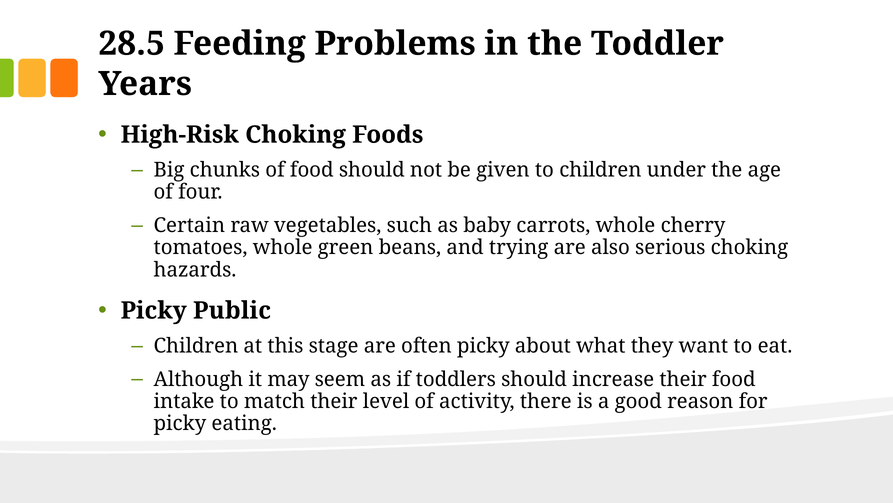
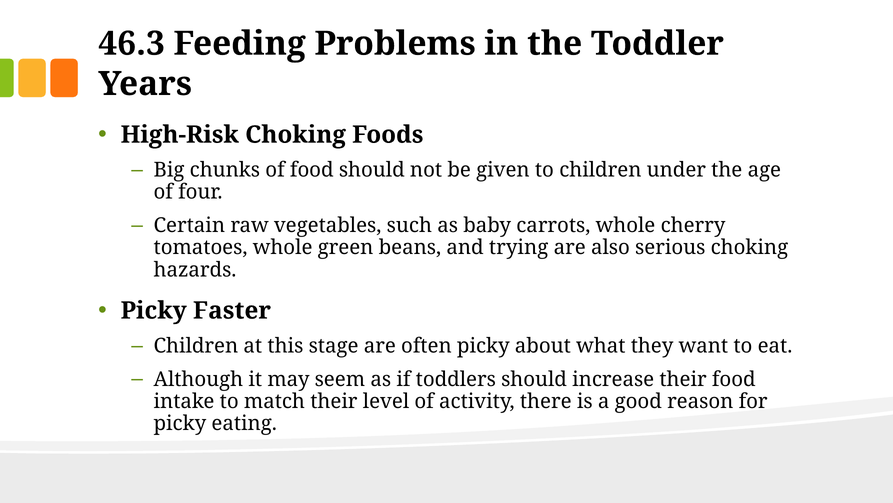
28.5: 28.5 -> 46.3 (132, 44)
Public: Public -> Faster (232, 310)
